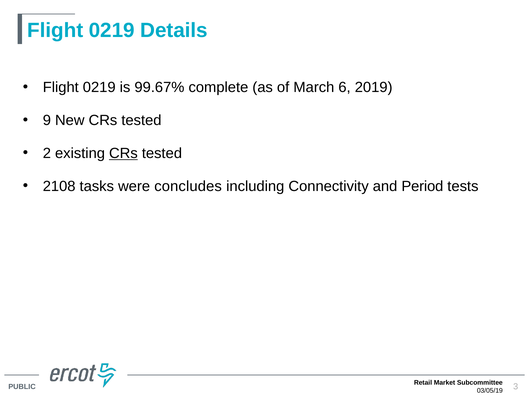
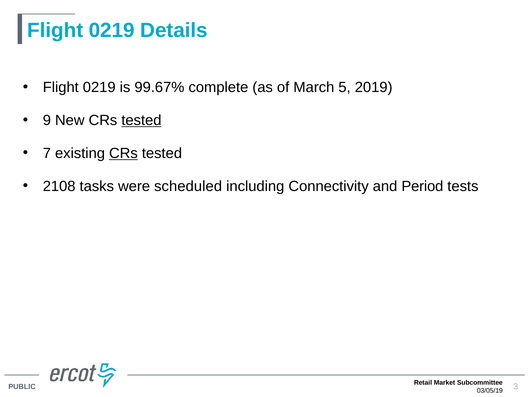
6: 6 -> 5 (345, 88)
tested underline: none -> present (141, 121)
2: 2 -> 7 (47, 153)
concludes: concludes -> scheduled (188, 186)
